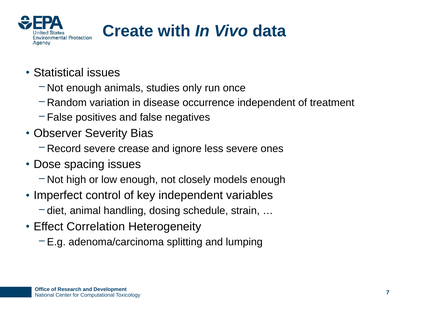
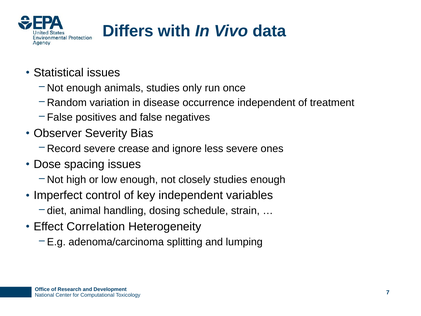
Create: Create -> Differs (128, 31)
closely models: models -> studies (230, 180)
